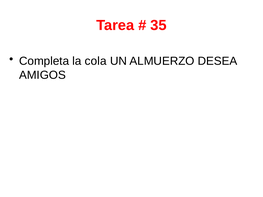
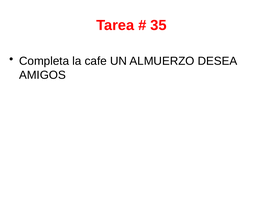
cola: cola -> cafe (96, 61)
